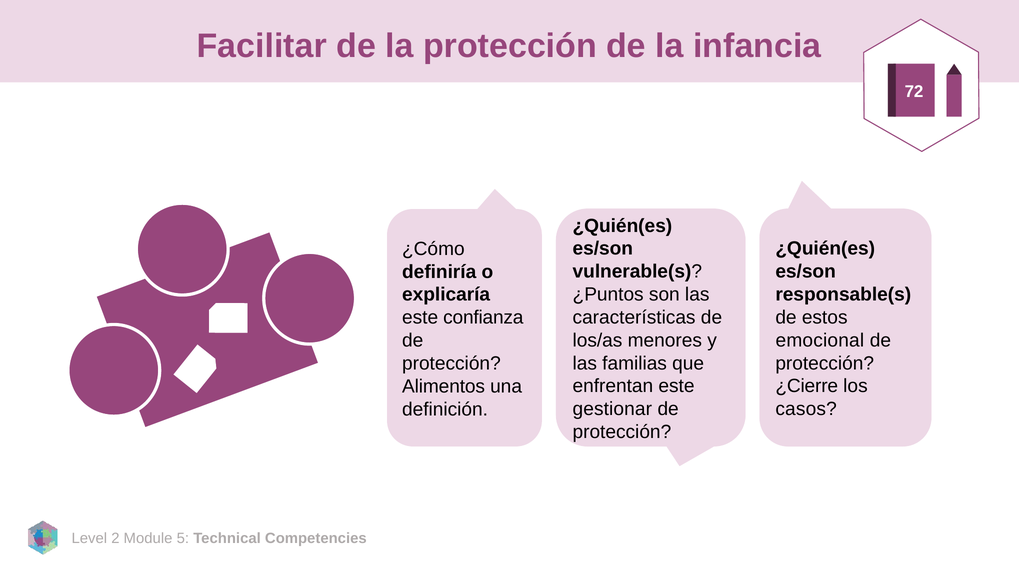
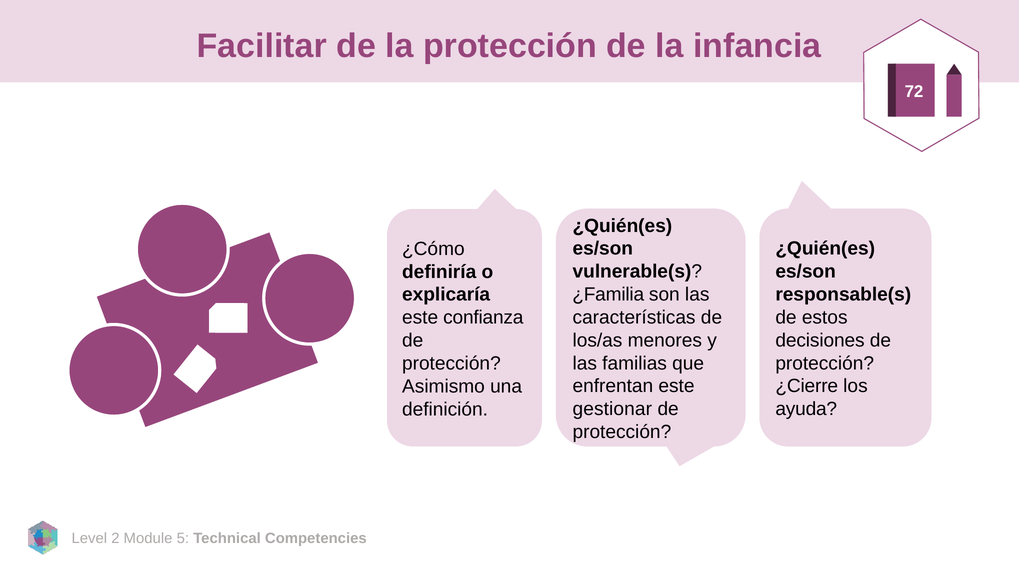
¿Puntos: ¿Puntos -> ¿Familia (608, 295)
emocional: emocional -> decisiones (820, 340)
Alimentos: Alimentos -> Asimismo (443, 386)
casos: casos -> ayuda (806, 409)
